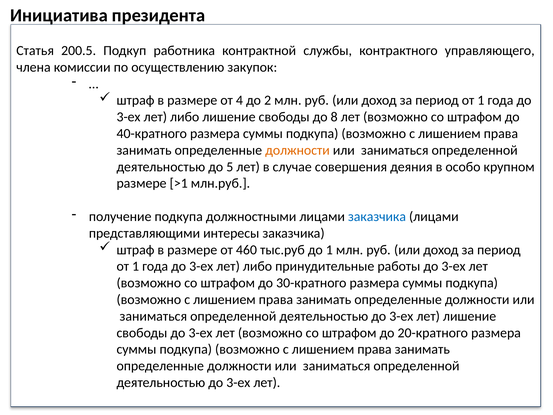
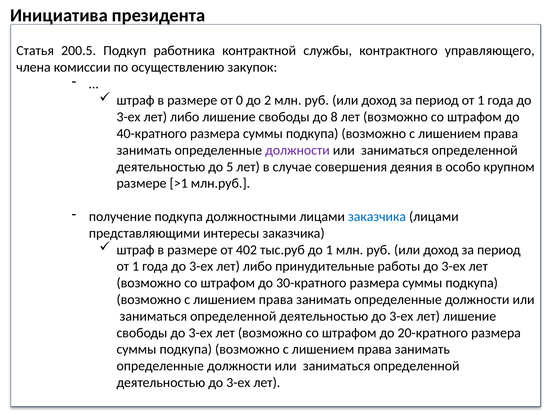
4: 4 -> 0 (239, 100)
должности colour: orange -> purple (297, 150)
460: 460 -> 402 (246, 250)
